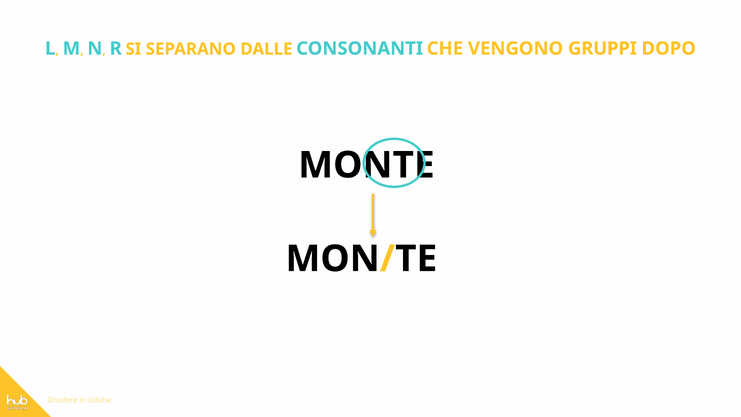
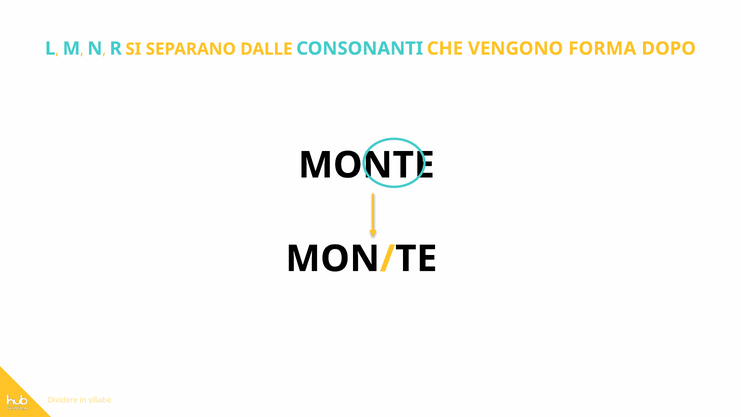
GRUPPI: GRUPPI -> FORMA (602, 49)
